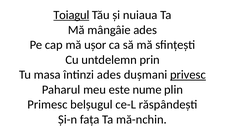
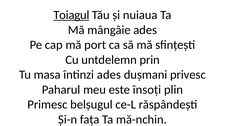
ușor: ușor -> port (95, 45)
privesc underline: present -> none (188, 75)
nume: nume -> însoți (147, 90)
